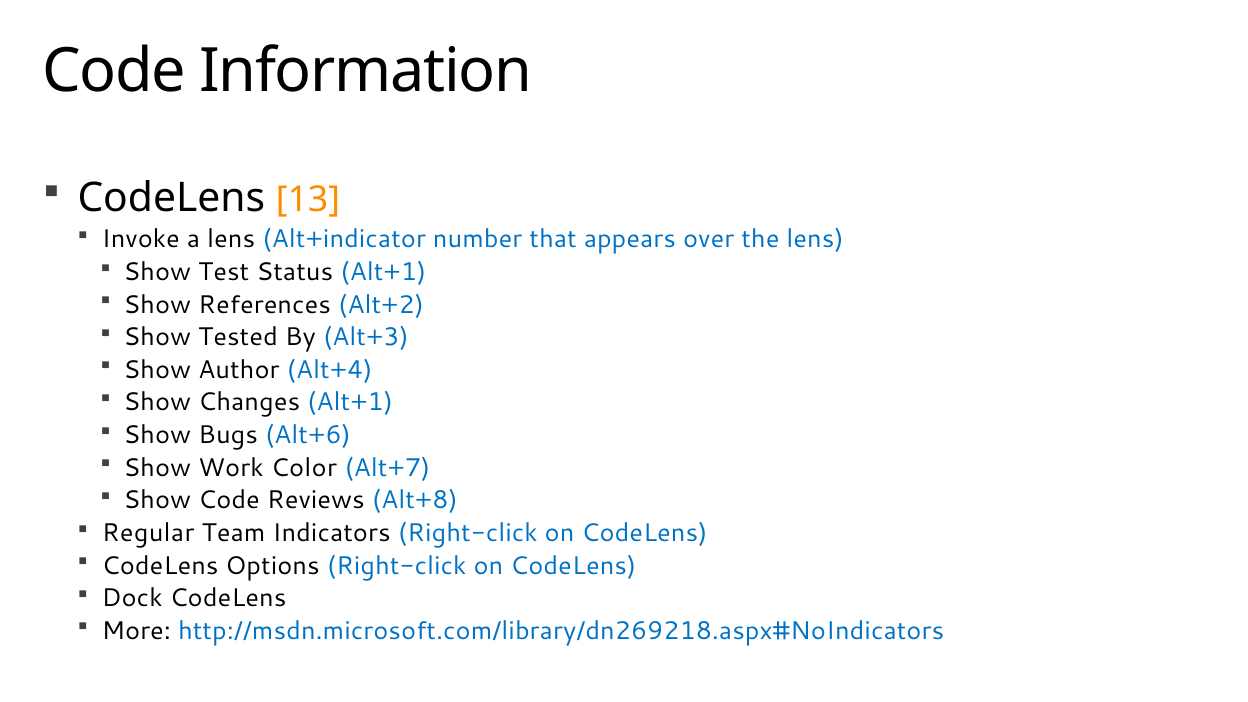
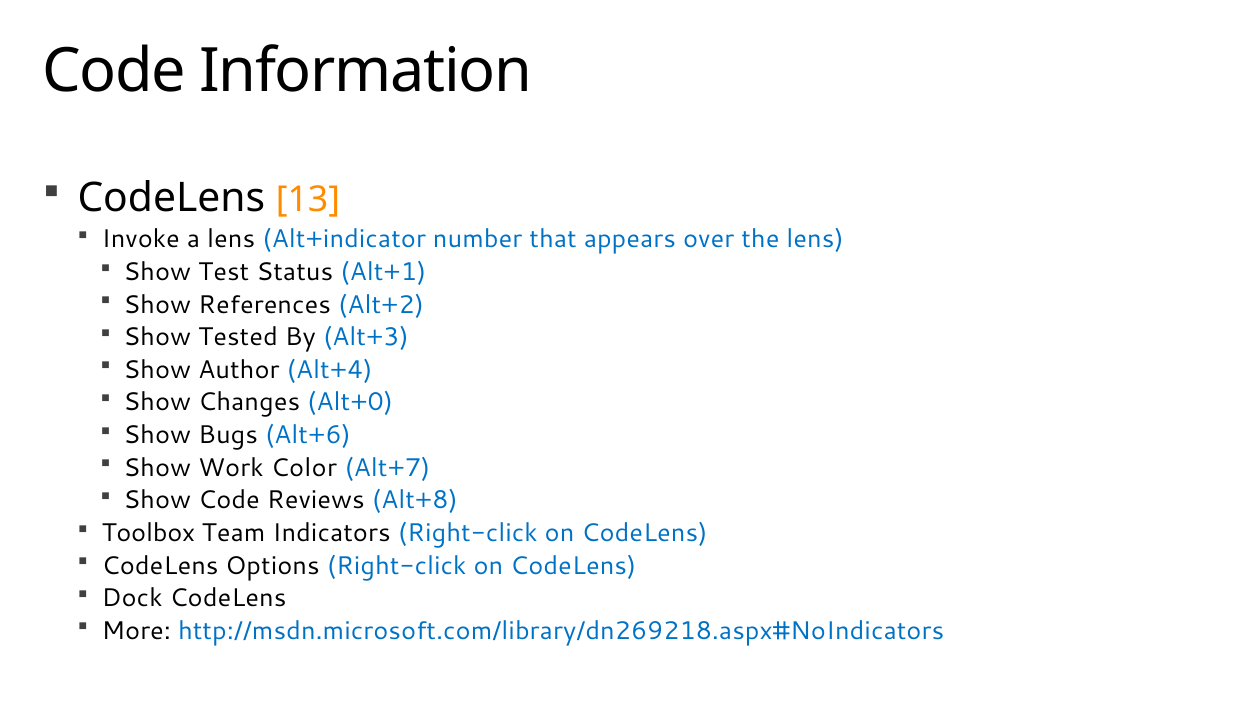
Changes Alt+1: Alt+1 -> Alt+0 (350, 403)
Regular: Regular -> Toolbox (148, 533)
